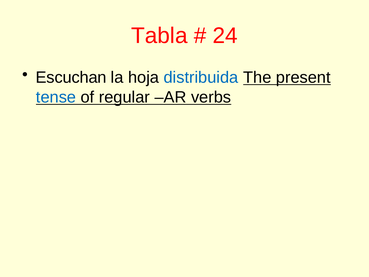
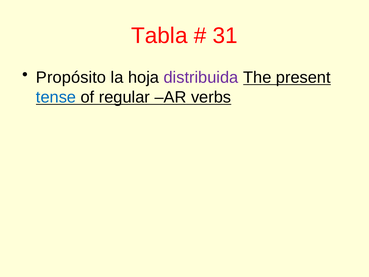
24: 24 -> 31 (225, 36)
Escuchan: Escuchan -> Propósito (71, 77)
distribuida colour: blue -> purple (201, 77)
